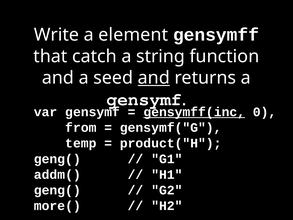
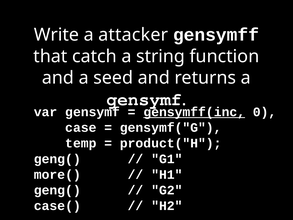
element: element -> attacker (133, 35)
and underline: present -> none (154, 78)
from: from -> case (81, 127)
addm(: addm( -> more( (57, 174)
more(: more( -> case( (57, 206)
